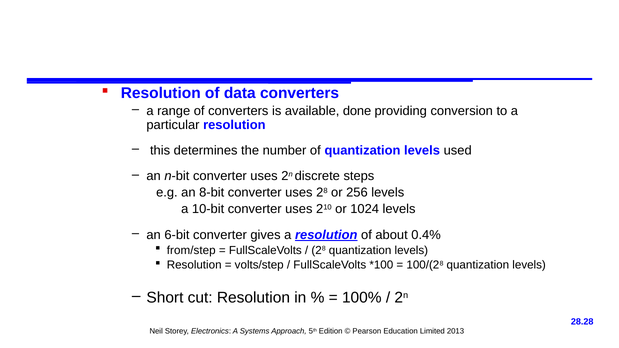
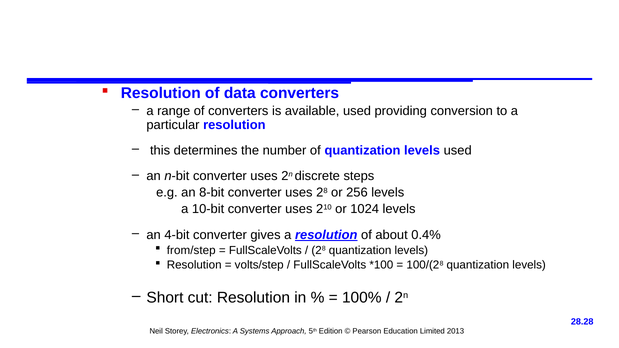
available done: done -> used (357, 111)
6-bit: 6-bit -> 4-bit (177, 235)
